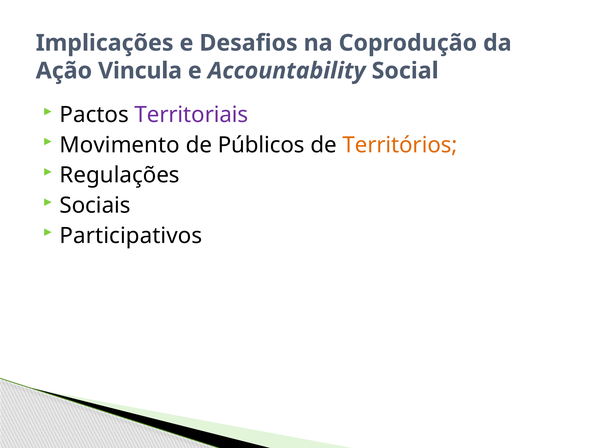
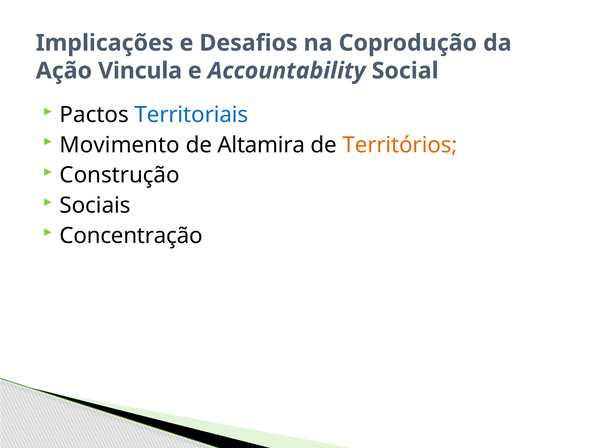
Territoriais colour: purple -> blue (191, 115)
Públicos: Públicos -> Altamira (261, 145)
Regulações: Regulações -> Construção (120, 175)
Participativos: Participativos -> Concentração (131, 235)
